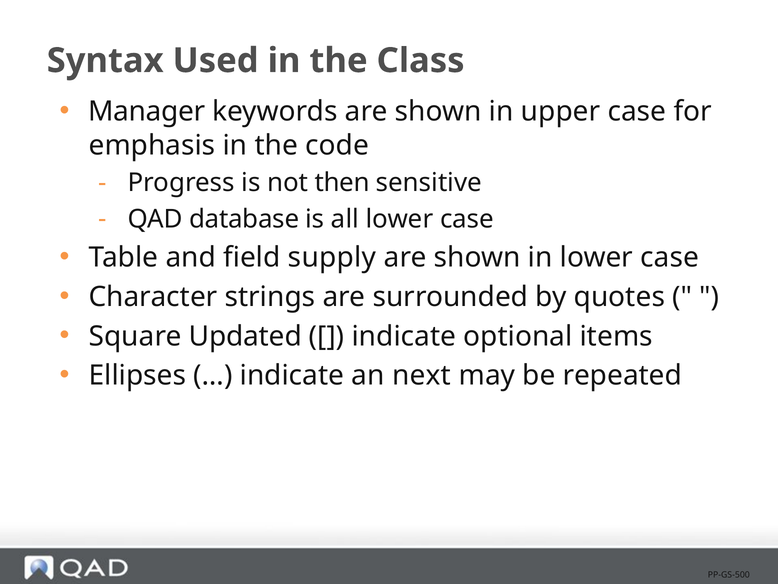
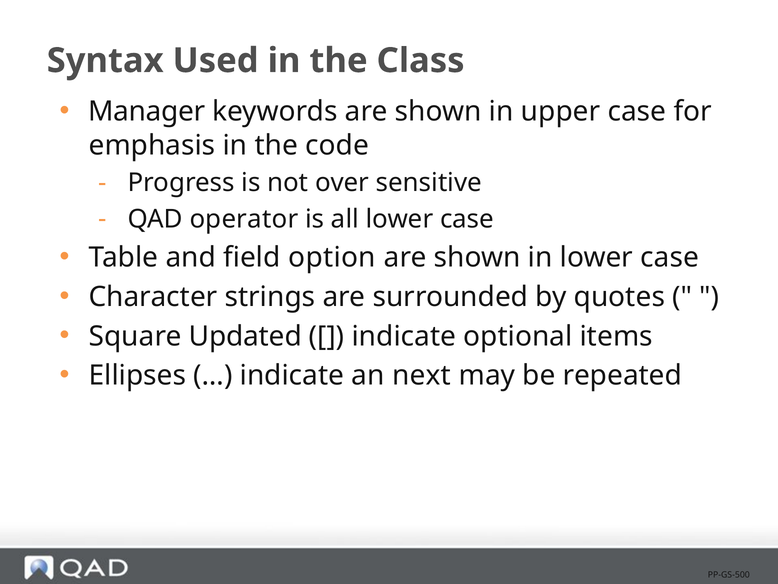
then: then -> over (342, 183)
database: database -> operator (244, 219)
supply: supply -> option (332, 257)
